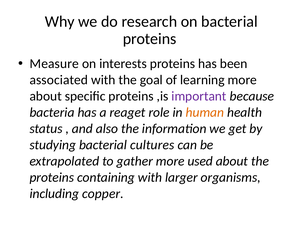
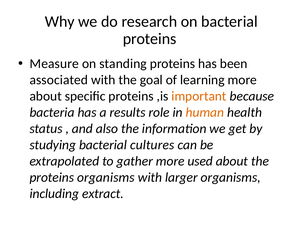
interests: interests -> standing (123, 64)
important colour: purple -> orange (199, 96)
reaget: reaget -> results (128, 112)
proteins containing: containing -> organisms (106, 177)
copper: copper -> extract (103, 193)
